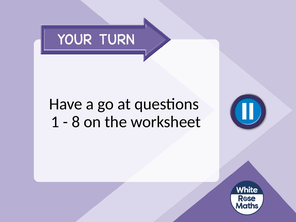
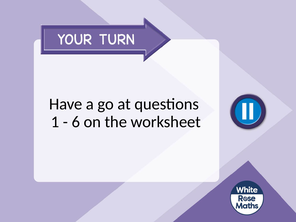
8: 8 -> 6 (76, 122)
